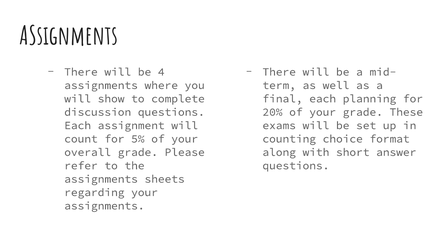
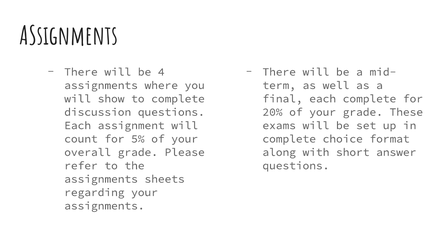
each planning: planning -> complete (369, 99)
counting: counting -> complete (289, 139)
